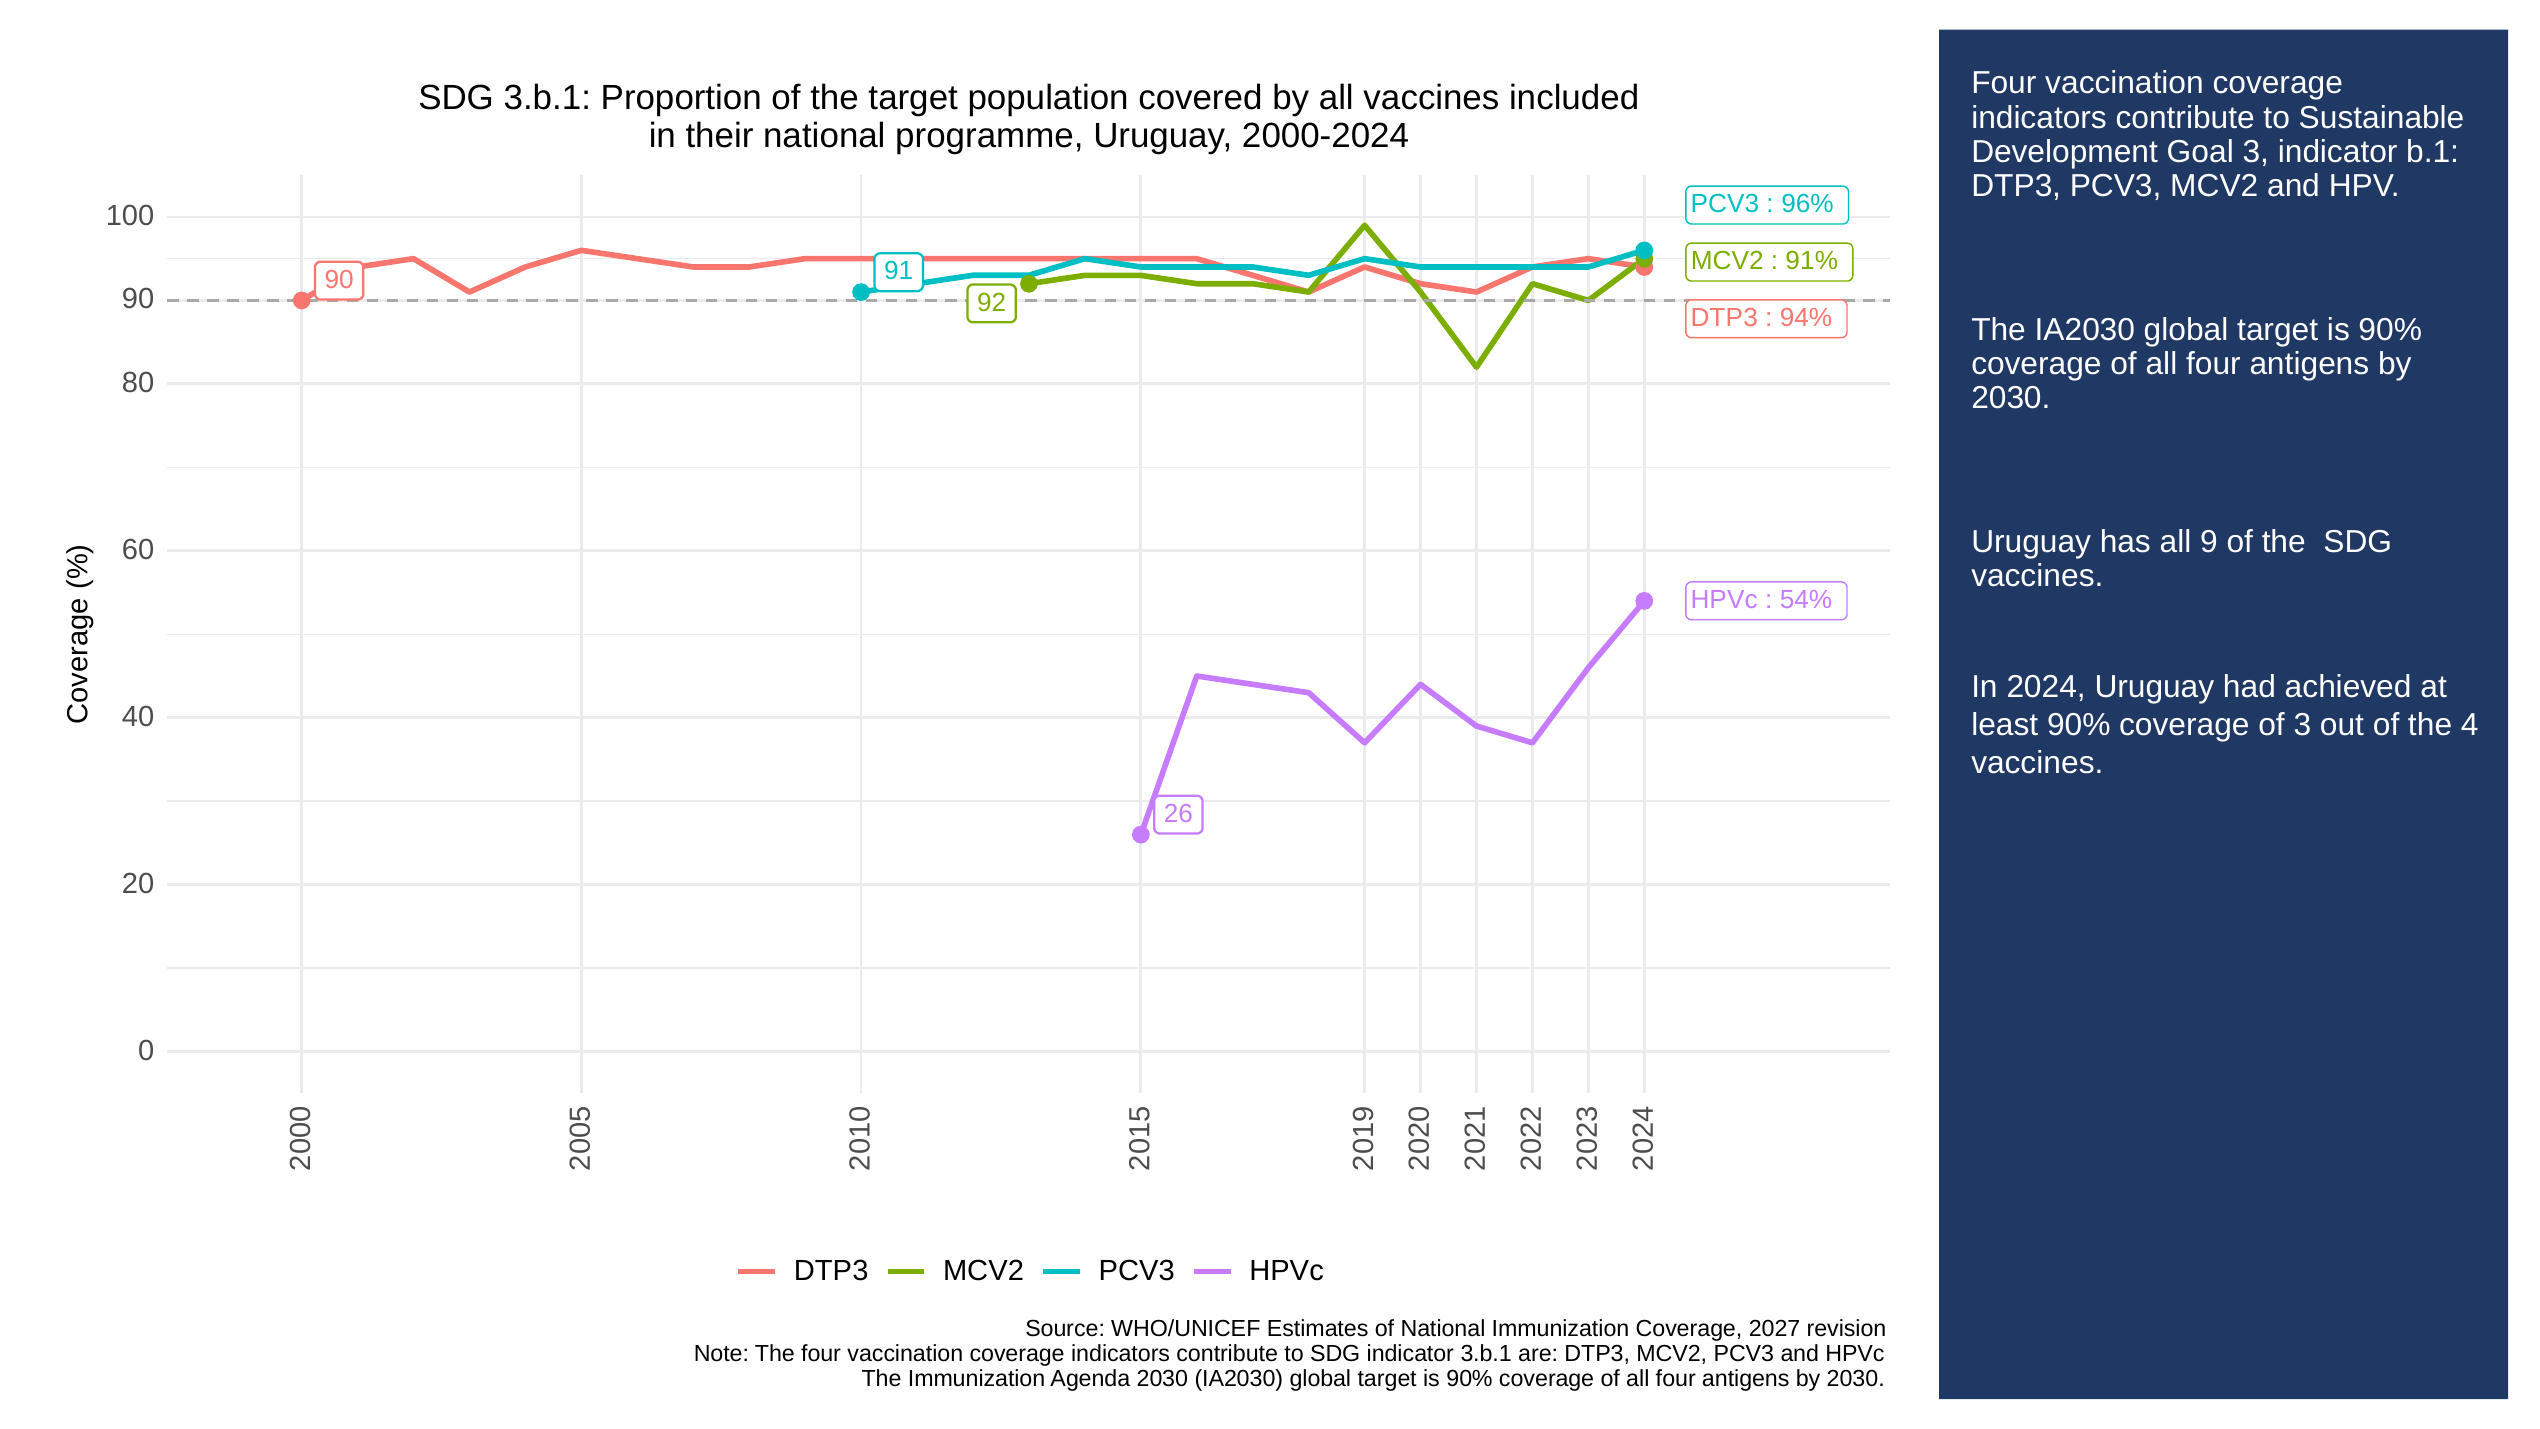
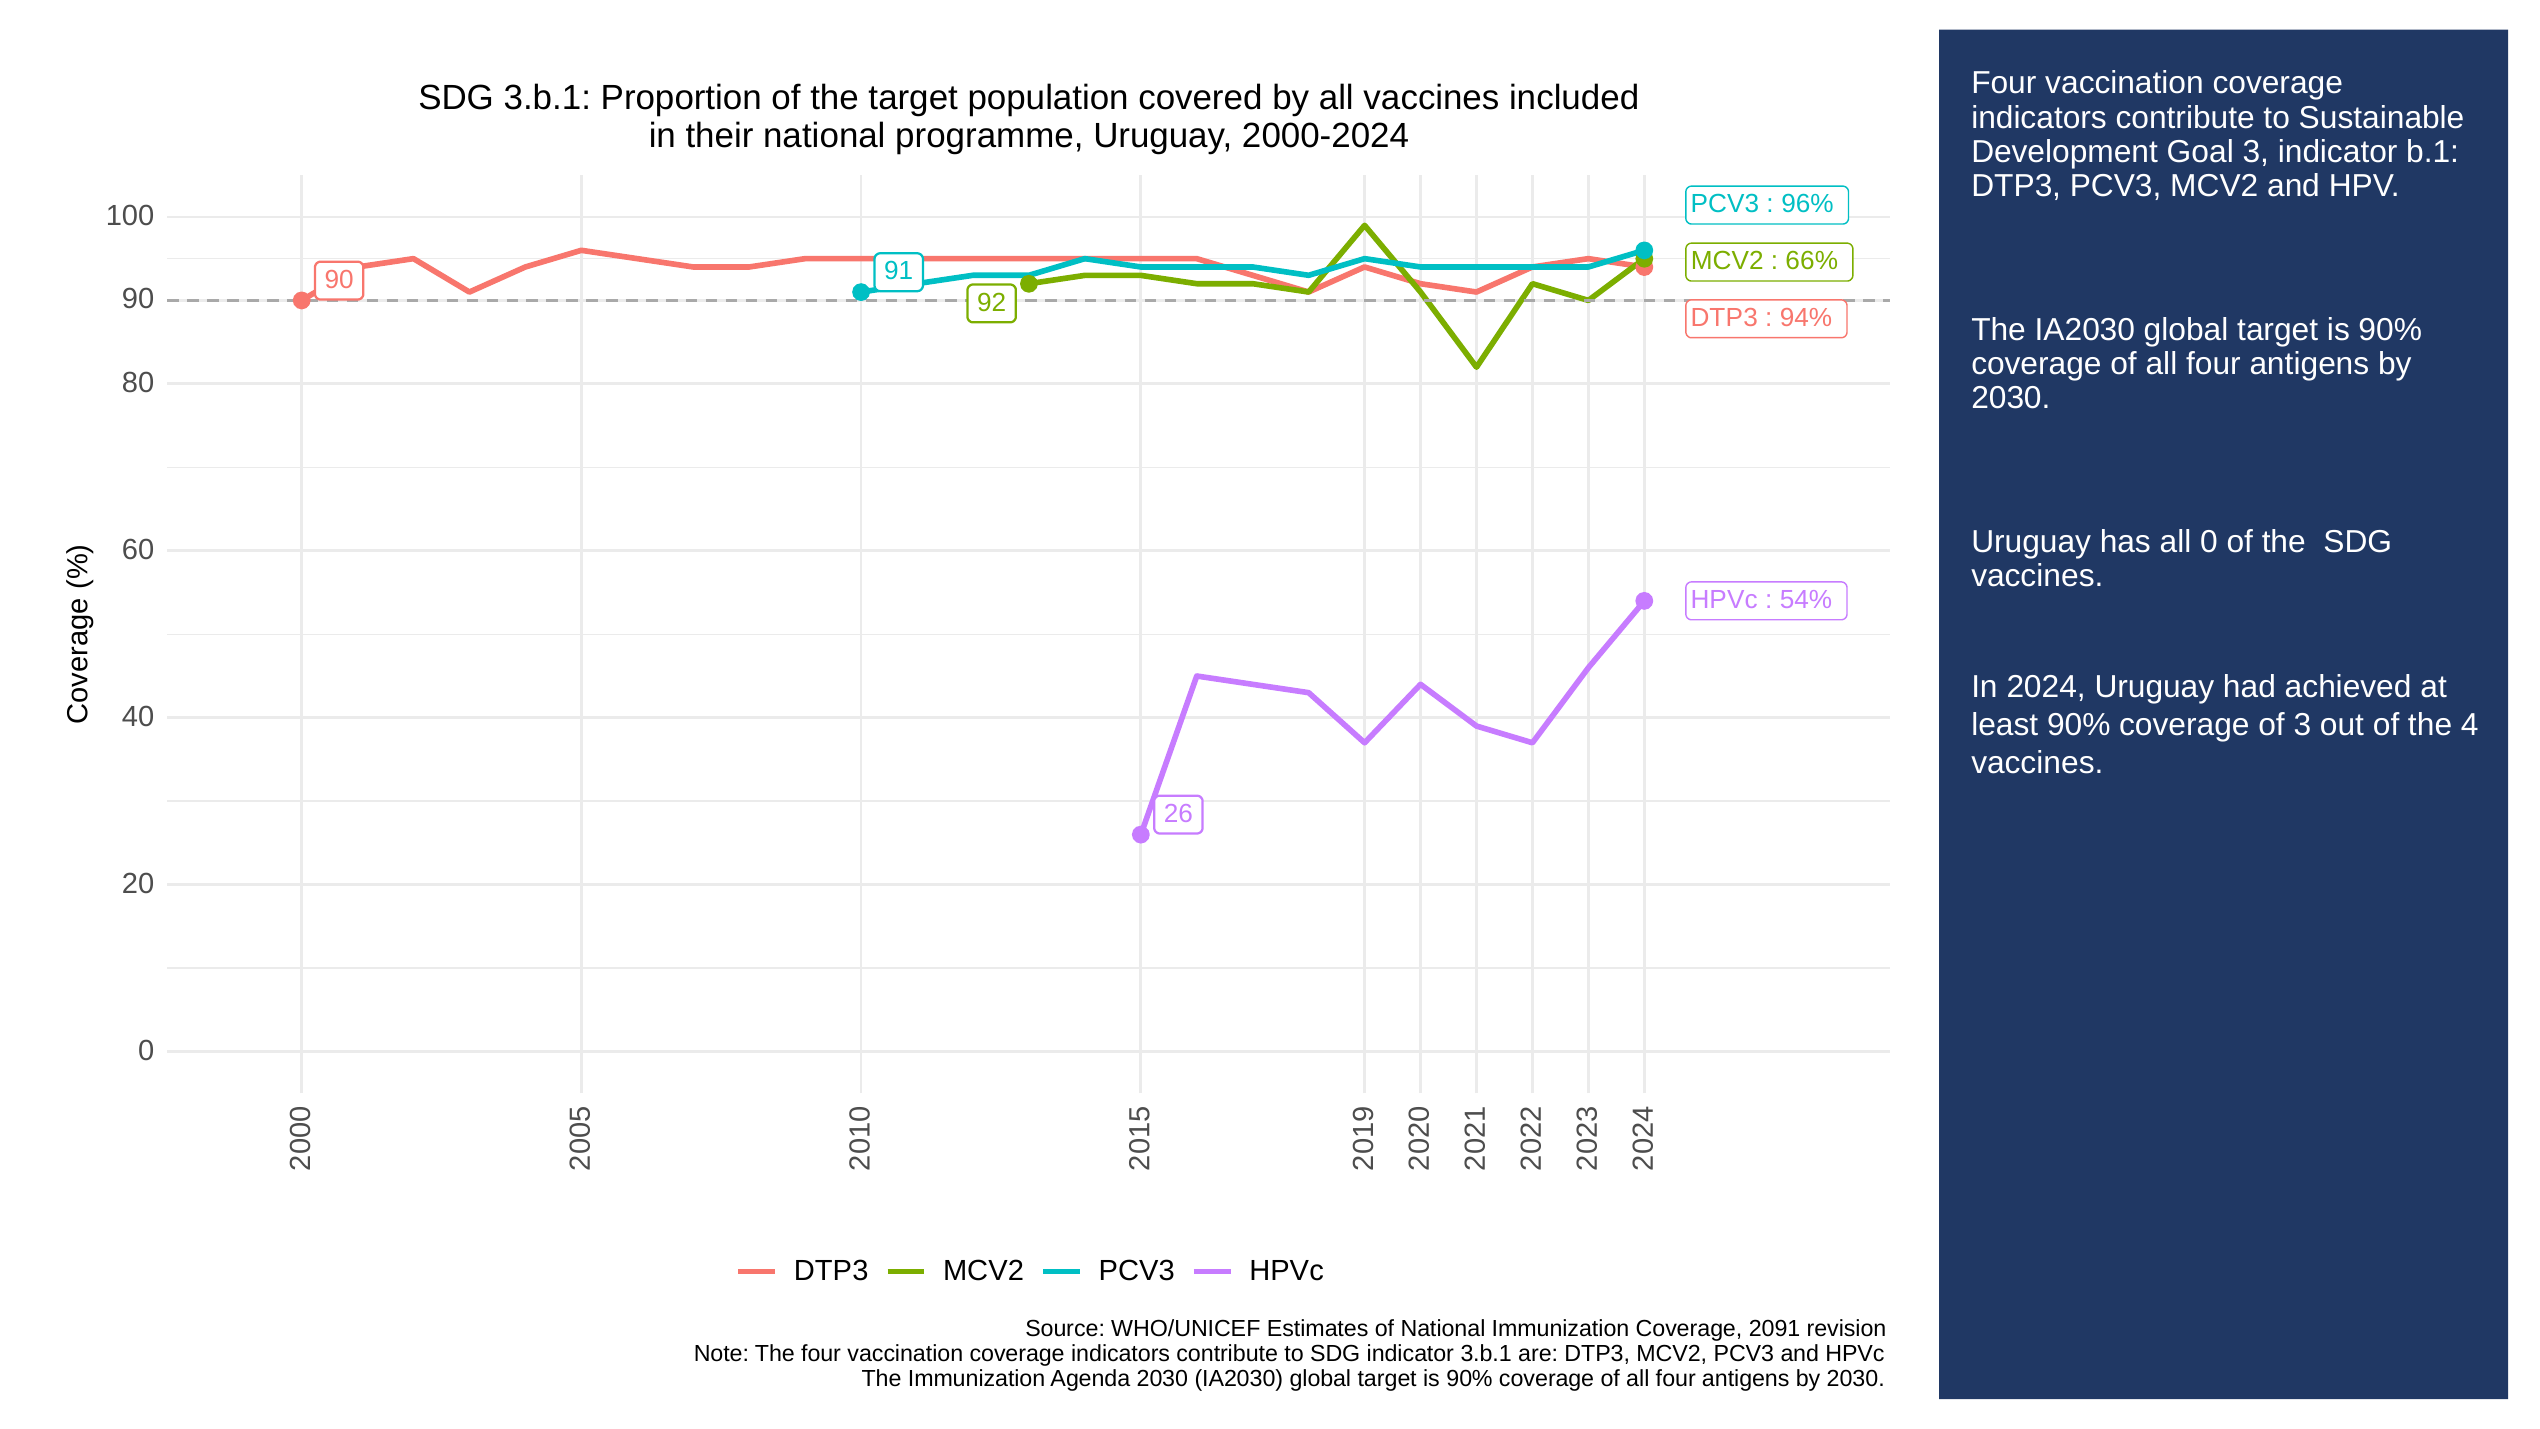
91%: 91% -> 66% (1812, 261)
all 9: 9 -> 0 (2209, 542)
2027: 2027 -> 2091 (1775, 1328)
